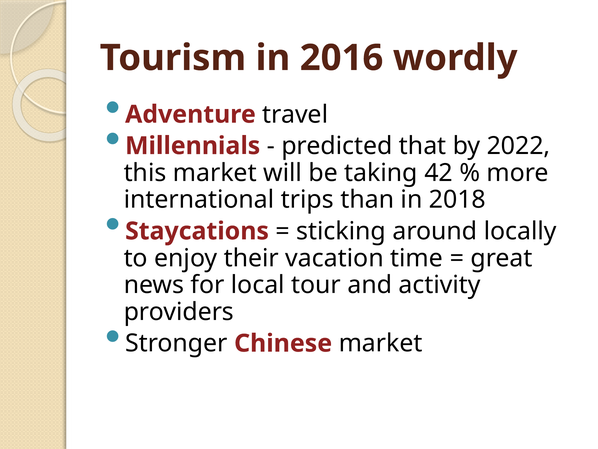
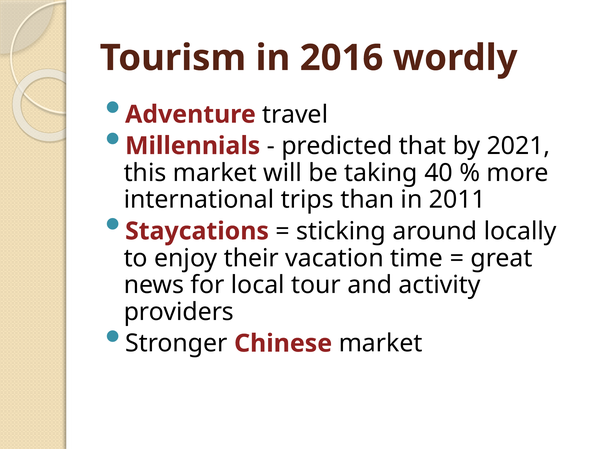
2022: 2022 -> 2021 (519, 146)
42: 42 -> 40 (439, 173)
2018: 2018 -> 2011 (457, 200)
